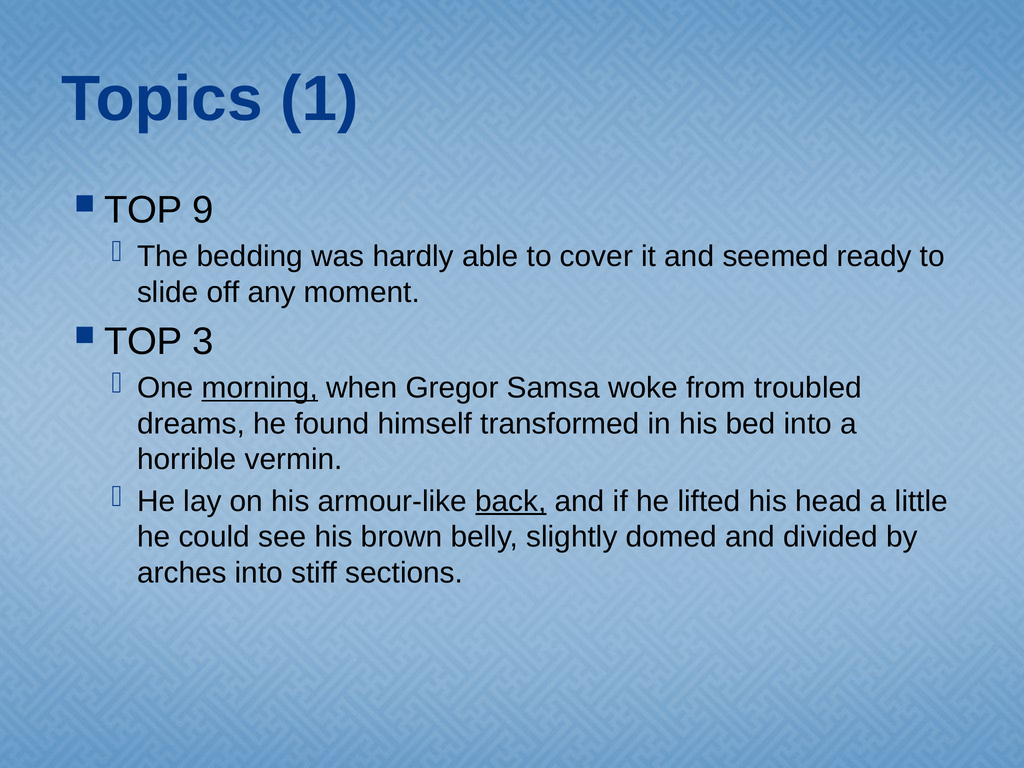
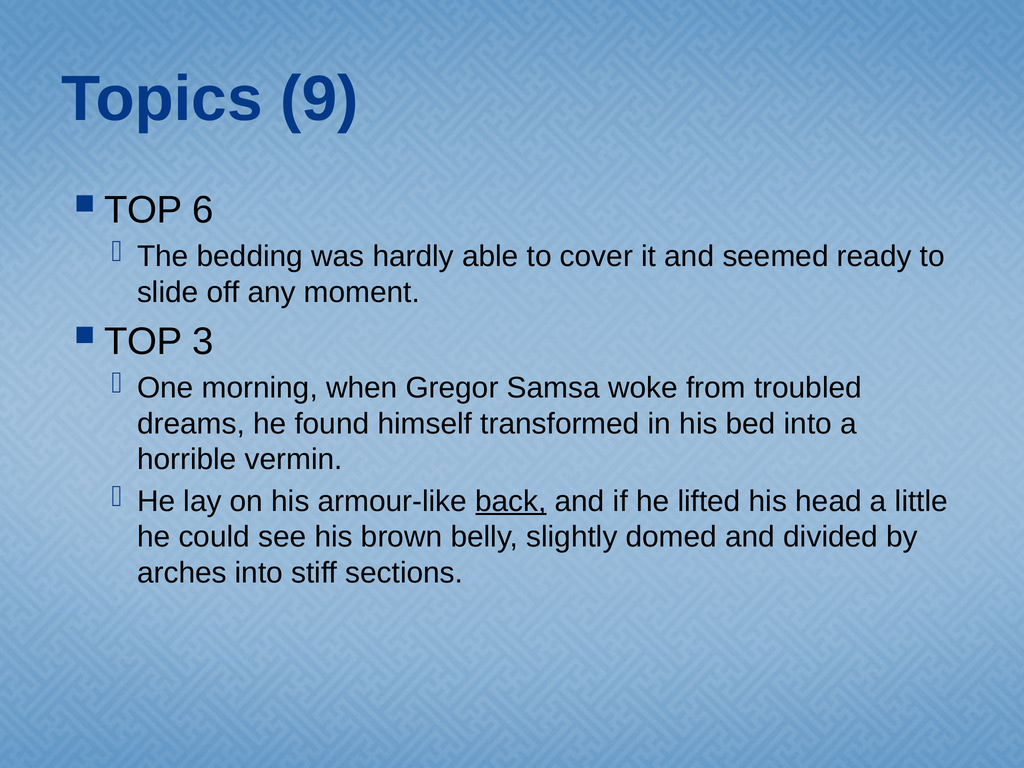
1: 1 -> 9 (319, 99)
9: 9 -> 6 (203, 210)
morning underline: present -> none (260, 388)
